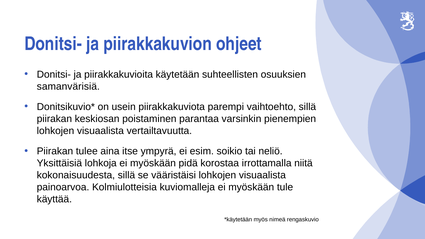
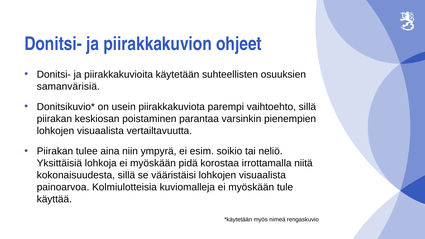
itse: itse -> niin (130, 151)
